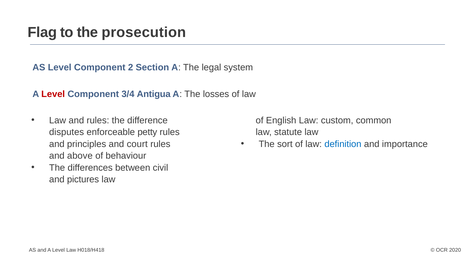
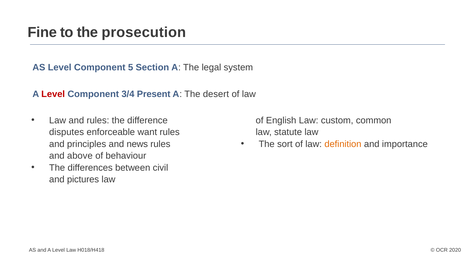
Flag: Flag -> Fine (42, 32)
2: 2 -> 5 (131, 67)
Antigua: Antigua -> Present (154, 94)
losses: losses -> desert (216, 94)
petty: petty -> want (147, 132)
definition colour: blue -> orange (343, 144)
court: court -> news (137, 144)
